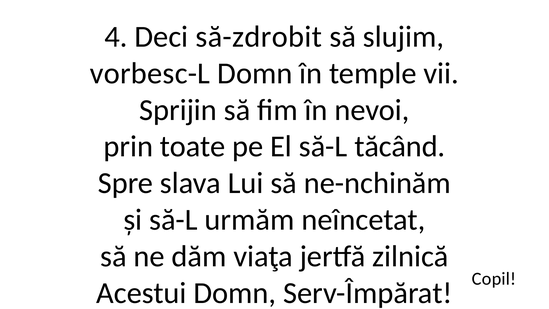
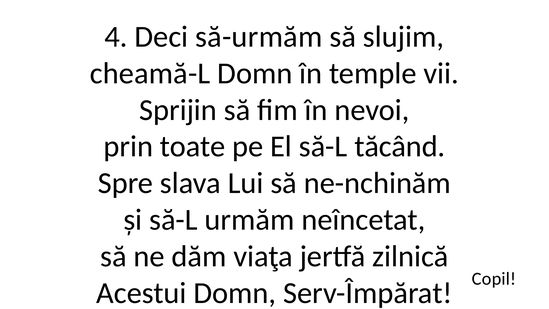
să-zdrobit: să-zdrobit -> să-urmăm (259, 37)
vorbesc-L: vorbesc-L -> cheamă-L (150, 73)
